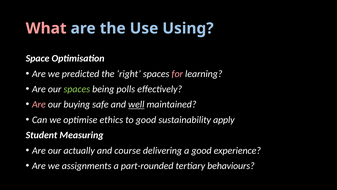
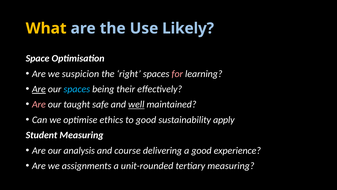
What colour: pink -> yellow (46, 28)
Using: Using -> Likely (188, 28)
predicted: predicted -> suspicion (80, 74)
Are underline: none -> present (39, 89)
spaces colour: light green -> light blue (77, 89)
polls: polls -> their (126, 89)
buying: buying -> taught (77, 104)
actually: actually -> analysis (79, 150)
part-rounded: part-rounded -> unit-rounded (147, 166)
tertiary behaviours: behaviours -> measuring (231, 166)
